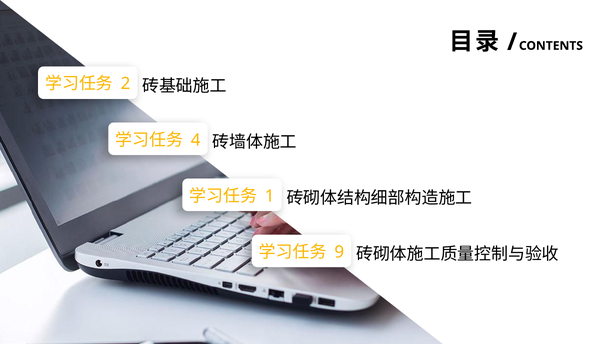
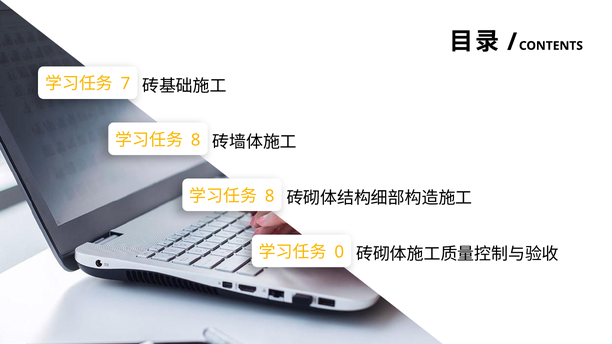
2: 2 -> 7 (126, 84)
4: 4 -> 8 (196, 140)
1: 1 -> 8 (270, 196)
9: 9 -> 0 (339, 252)
